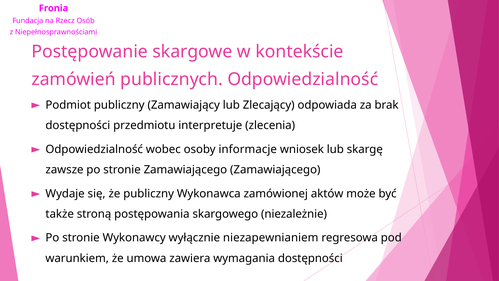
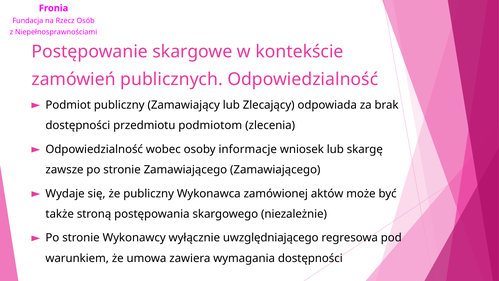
interpretuje: interpretuje -> podmiotom (210, 125)
niezapewnianiem: niezapewnianiem -> uwzględniającego (271, 238)
